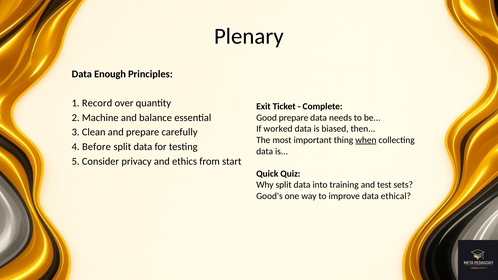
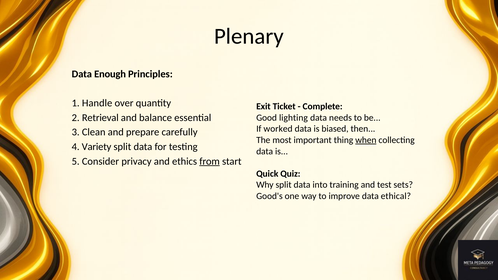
Record: Record -> Handle (97, 103)
Machine: Machine -> Retrieval (100, 118)
Good prepare: prepare -> lighting (293, 118)
Before: Before -> Variety (97, 147)
from underline: none -> present (210, 161)
